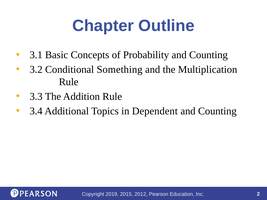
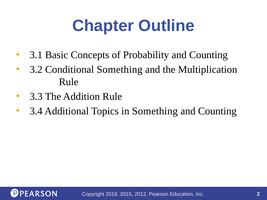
in Dependent: Dependent -> Something (155, 111)
